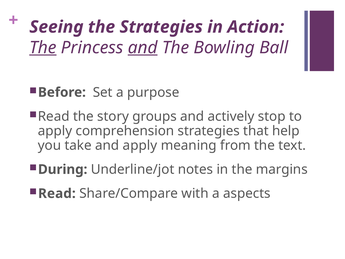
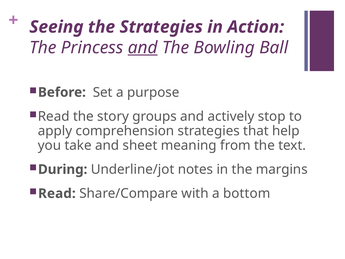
The underline: present -> none (43, 48)
and apply: apply -> sheet (140, 145)
aspects: aspects -> bottom (247, 193)
